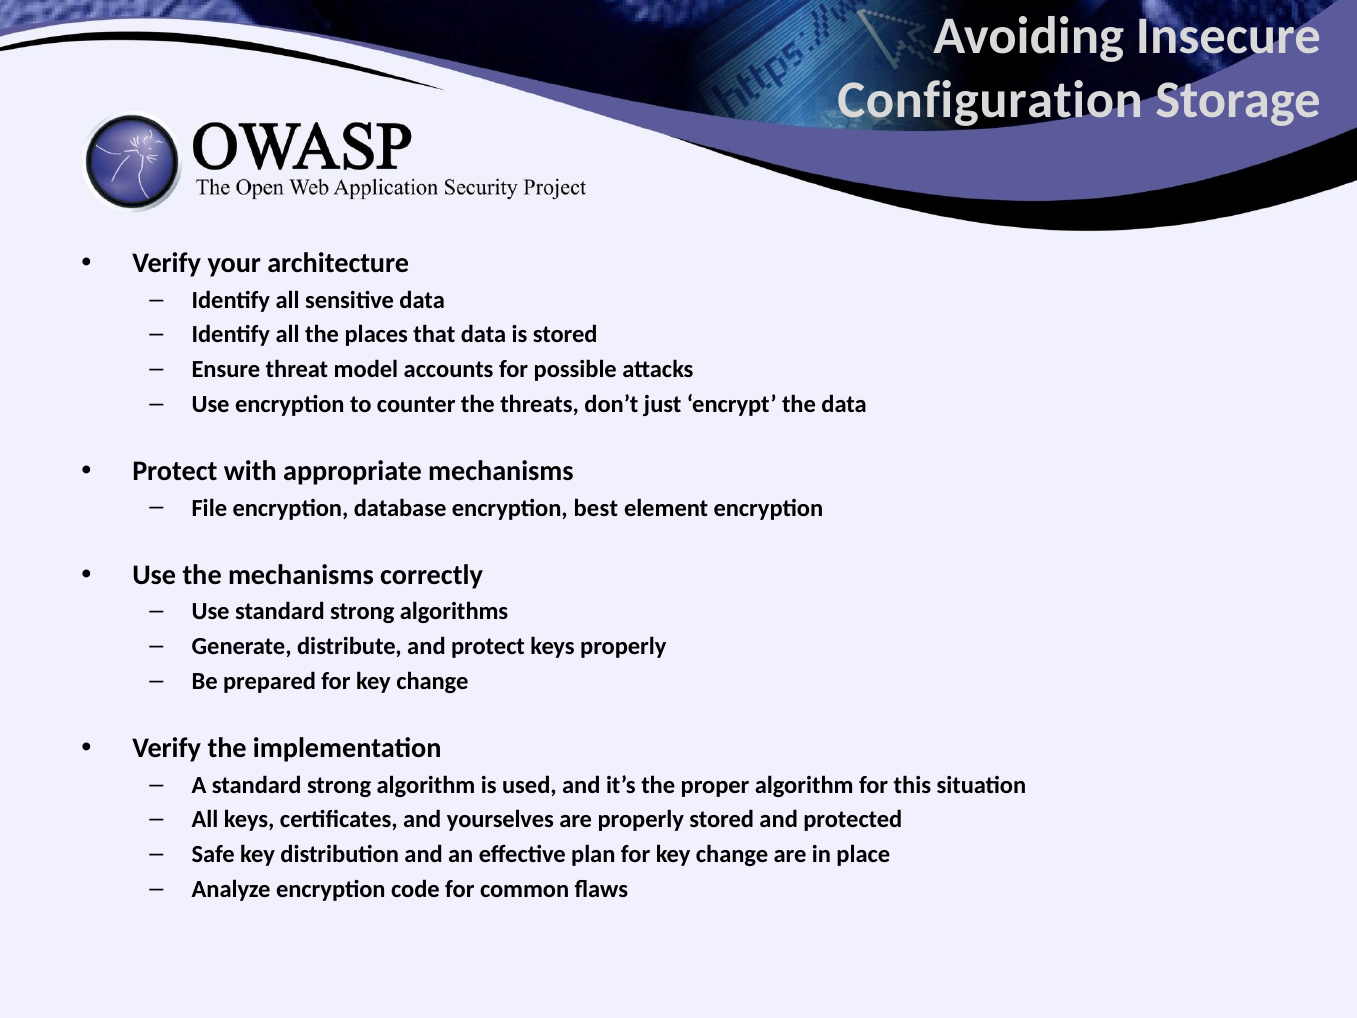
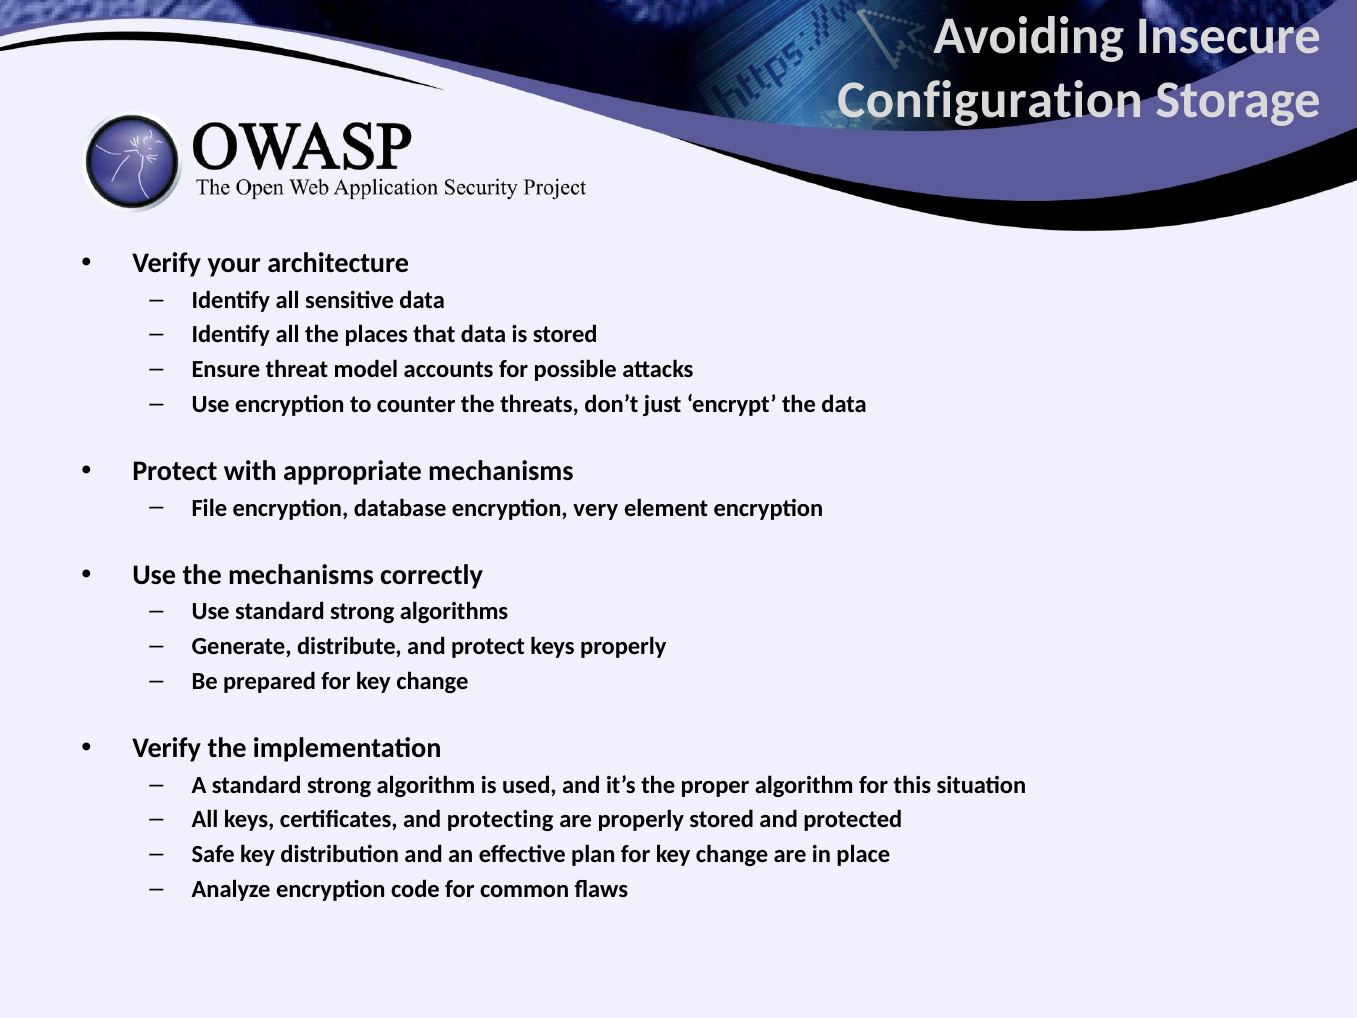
best: best -> very (596, 508)
yourselves: yourselves -> protecting (500, 820)
